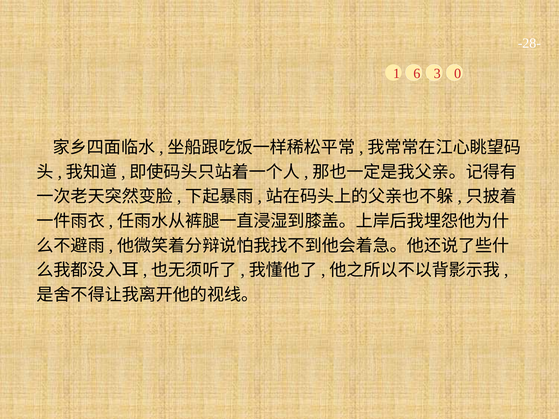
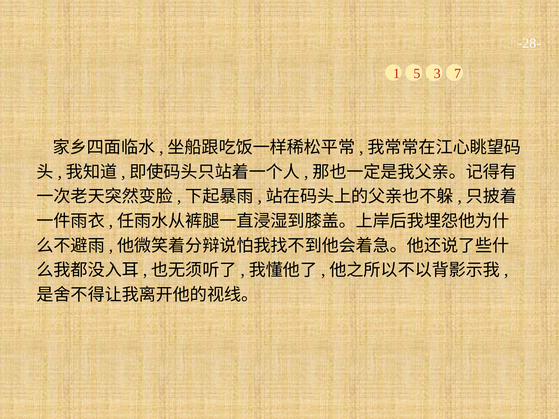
6: 6 -> 5 (417, 74)
0: 0 -> 7 (458, 74)
